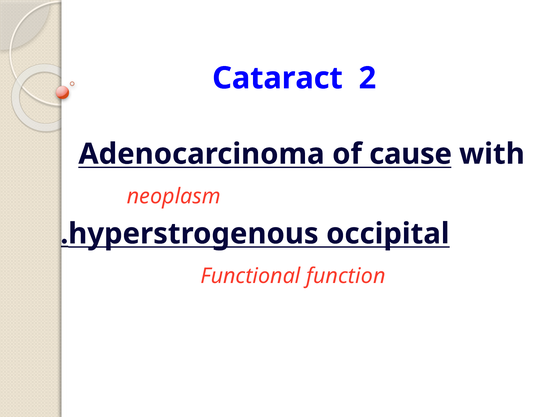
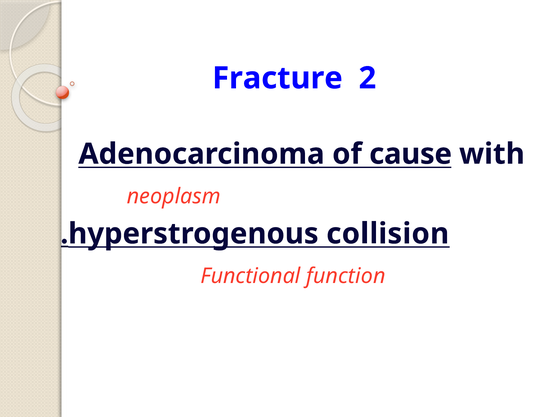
Cataract: Cataract -> Fracture (277, 78)
occipital: occipital -> collision (388, 233)
